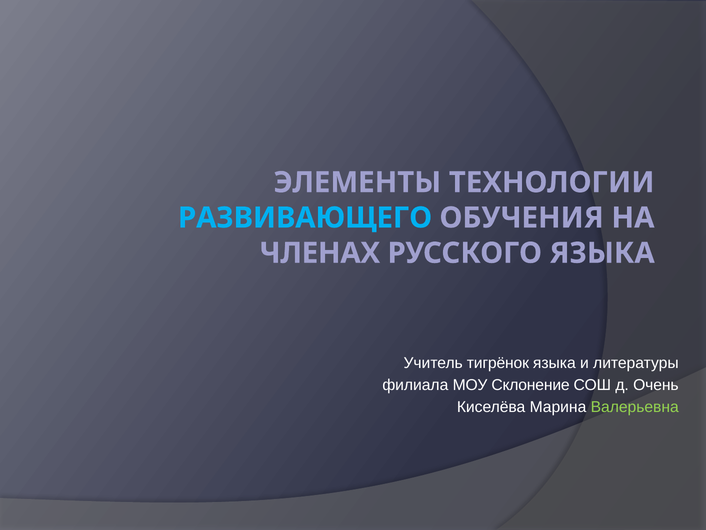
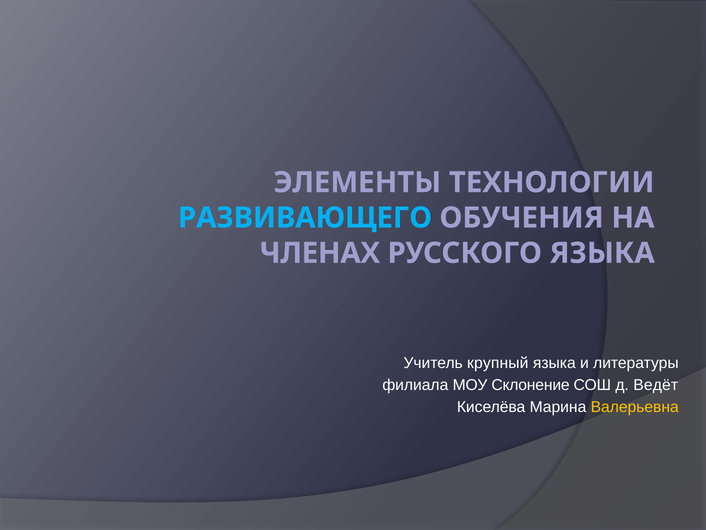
тигрёнок: тигрёнок -> крупный (498, 363)
Очень: Очень -> Ведёт (656, 385)
Валерьевна colour: light green -> yellow (635, 407)
